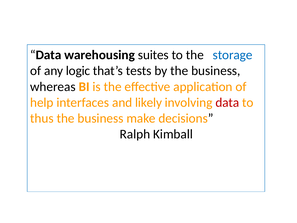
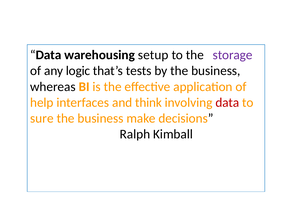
suites: suites -> setup (153, 55)
storage colour: blue -> purple (233, 55)
likely: likely -> think (149, 102)
thus: thus -> sure (42, 118)
